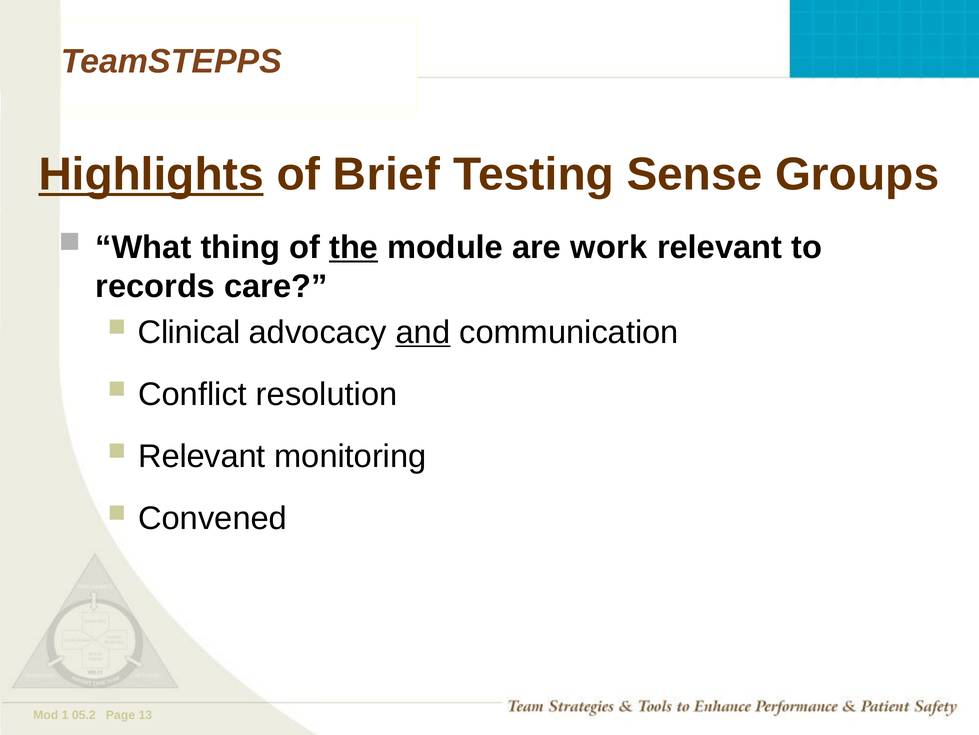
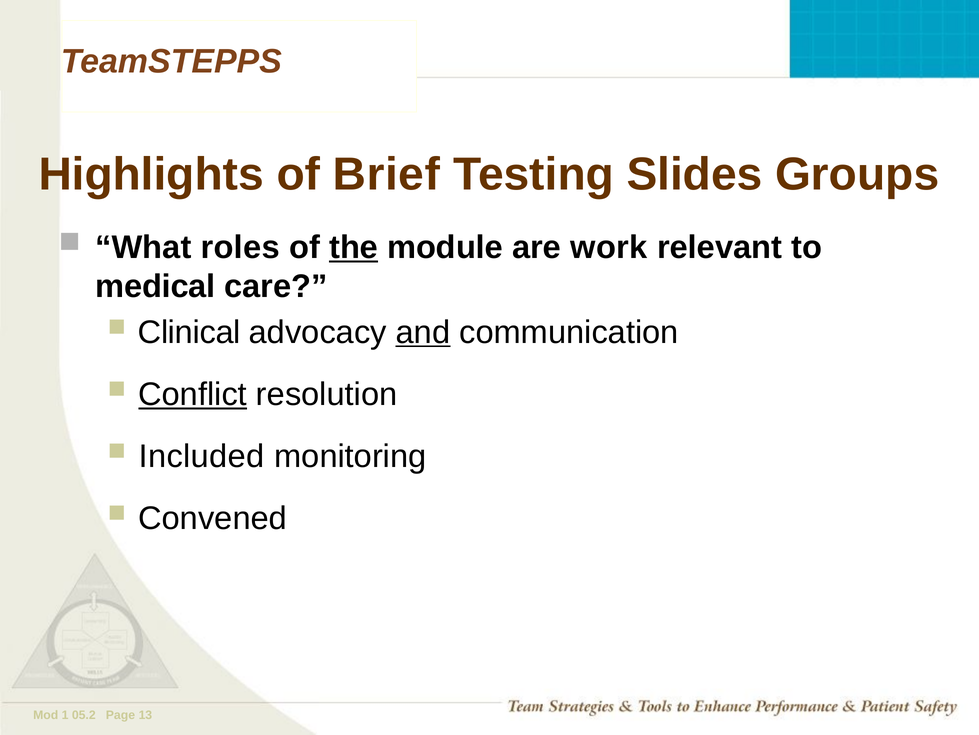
Highlights underline: present -> none (151, 175)
Sense: Sense -> Slides (695, 175)
thing: thing -> roles (240, 247)
records: records -> medical (155, 286)
Conflict underline: none -> present (193, 394)
Relevant: Relevant -> Included (202, 456)
